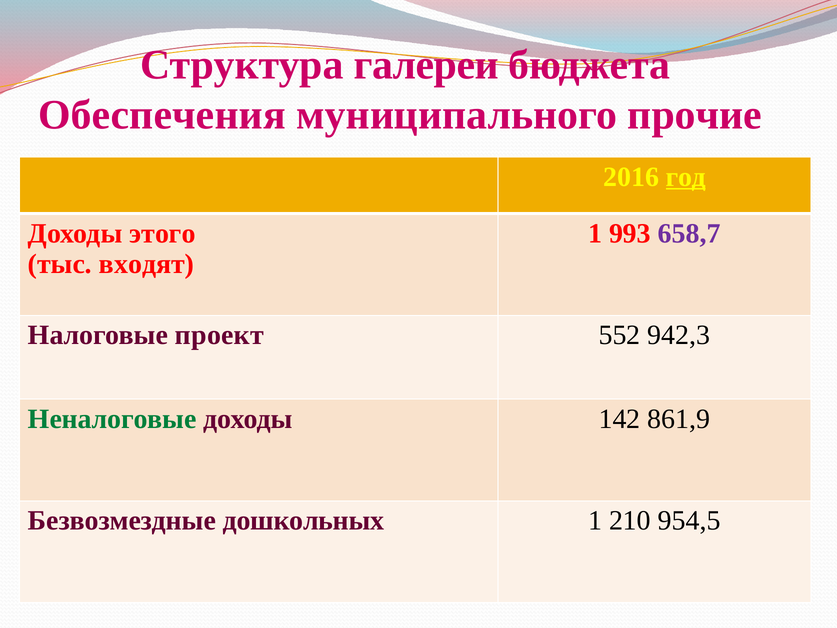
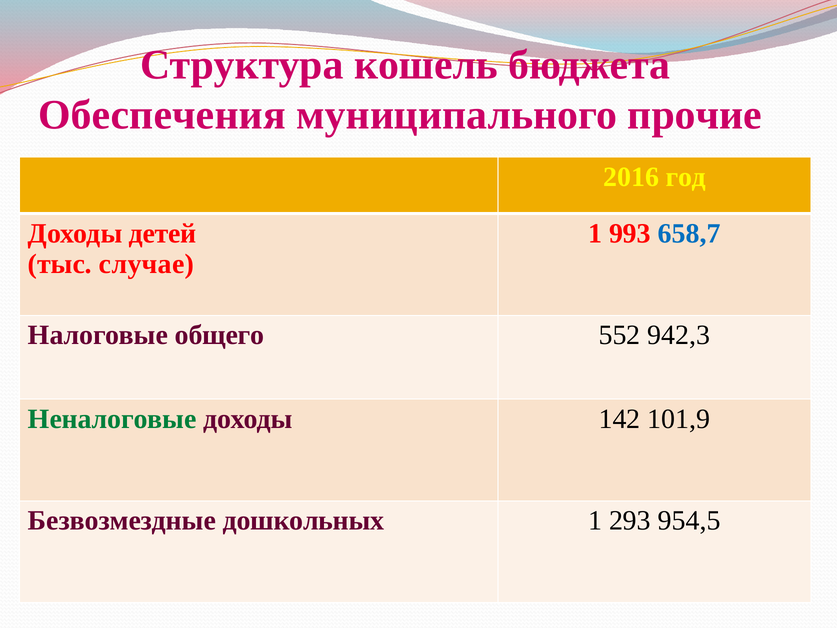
галереи: галереи -> кошель (426, 65)
год underline: present -> none (686, 177)
этого: этого -> детей (163, 233)
658,7 colour: purple -> blue (689, 233)
входят: входят -> случае (146, 264)
проект: проект -> общего (220, 335)
861,9: 861,9 -> 101,9 (679, 419)
210: 210 -> 293 (630, 520)
